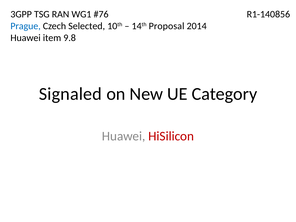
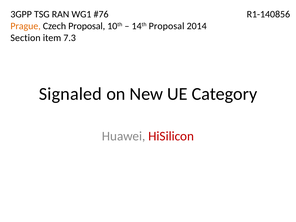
Prague colour: blue -> orange (26, 26)
Czech Selected: Selected -> Proposal (87, 26)
Huawei: Huawei -> Section (25, 38)
9.8: 9.8 -> 7.3 (70, 38)
